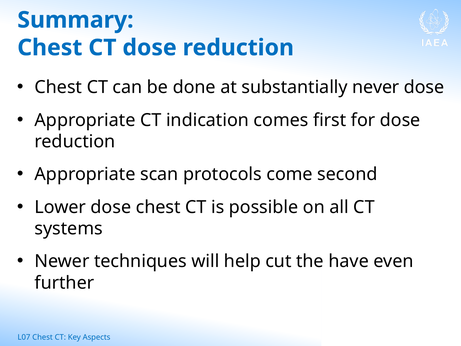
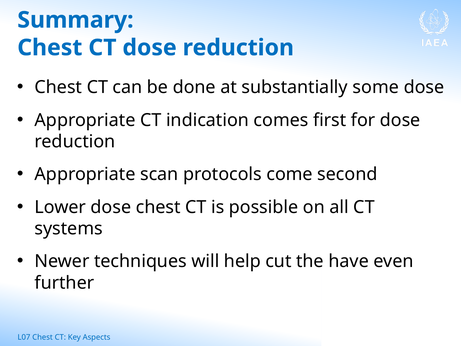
never: never -> some (376, 87)
